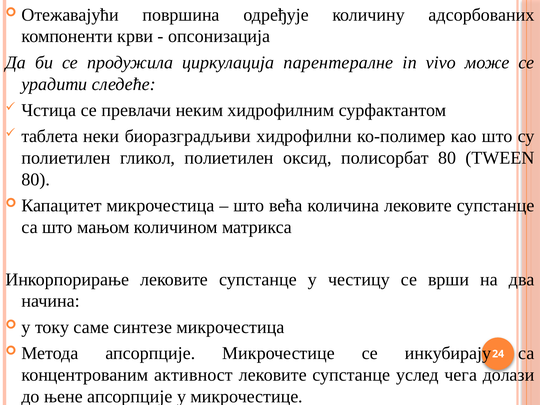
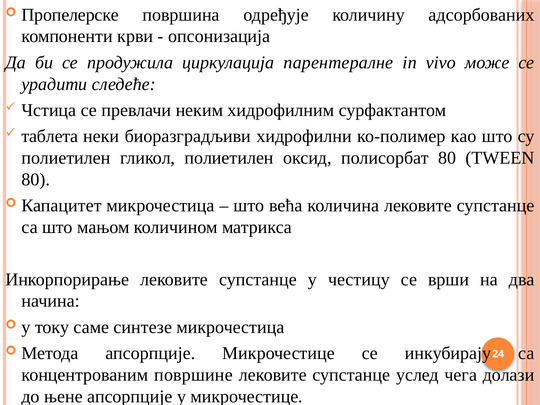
Отежавајући: Отежавајући -> Пропелерске (70, 15)
активност: активност -> површине (193, 375)
